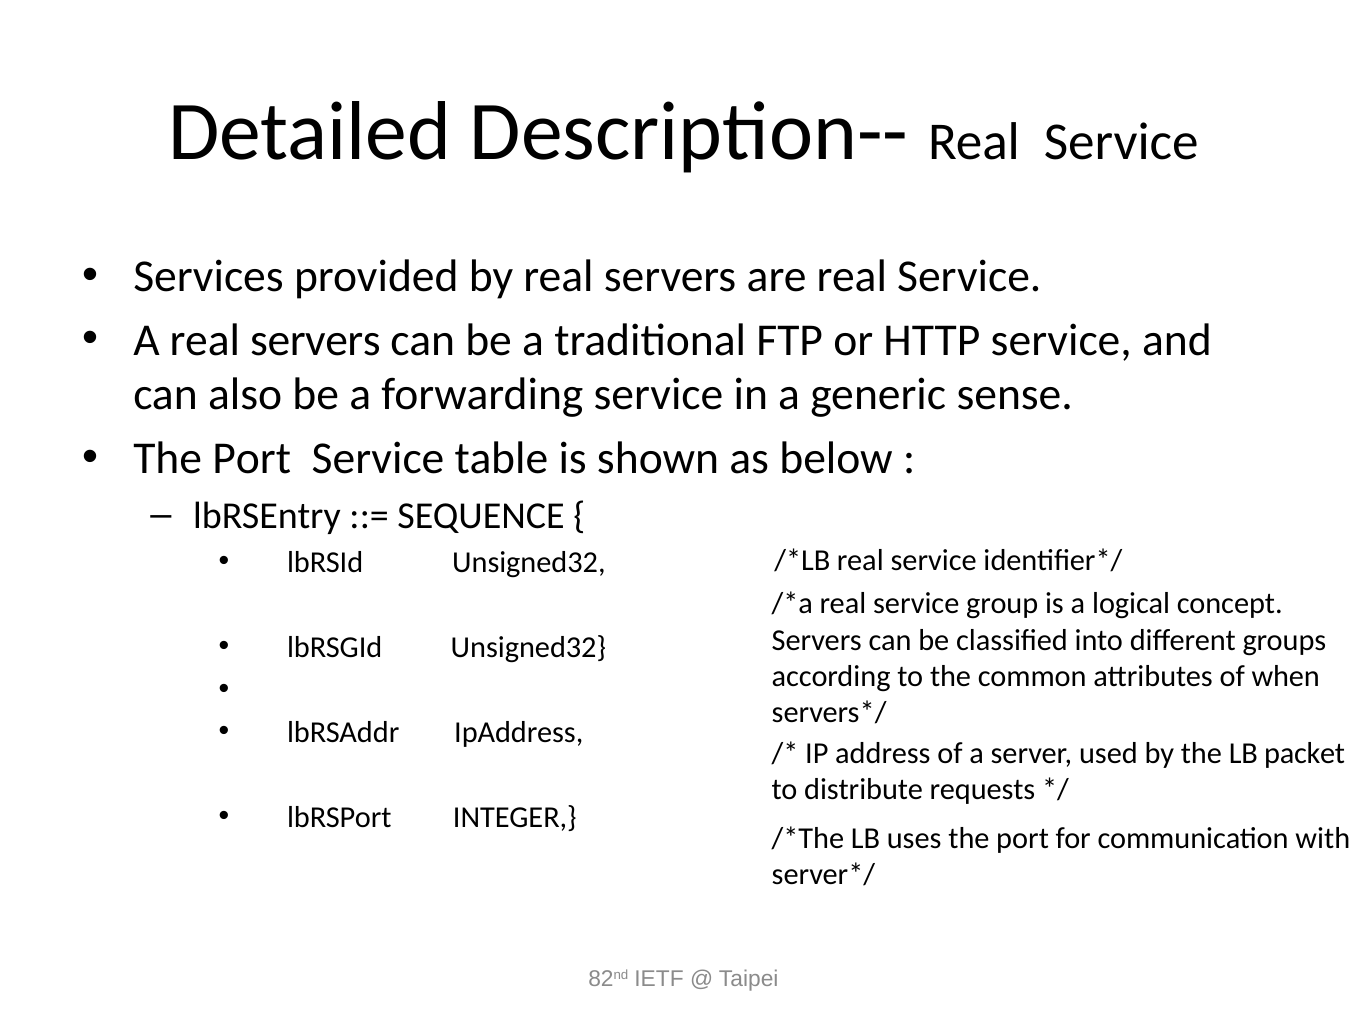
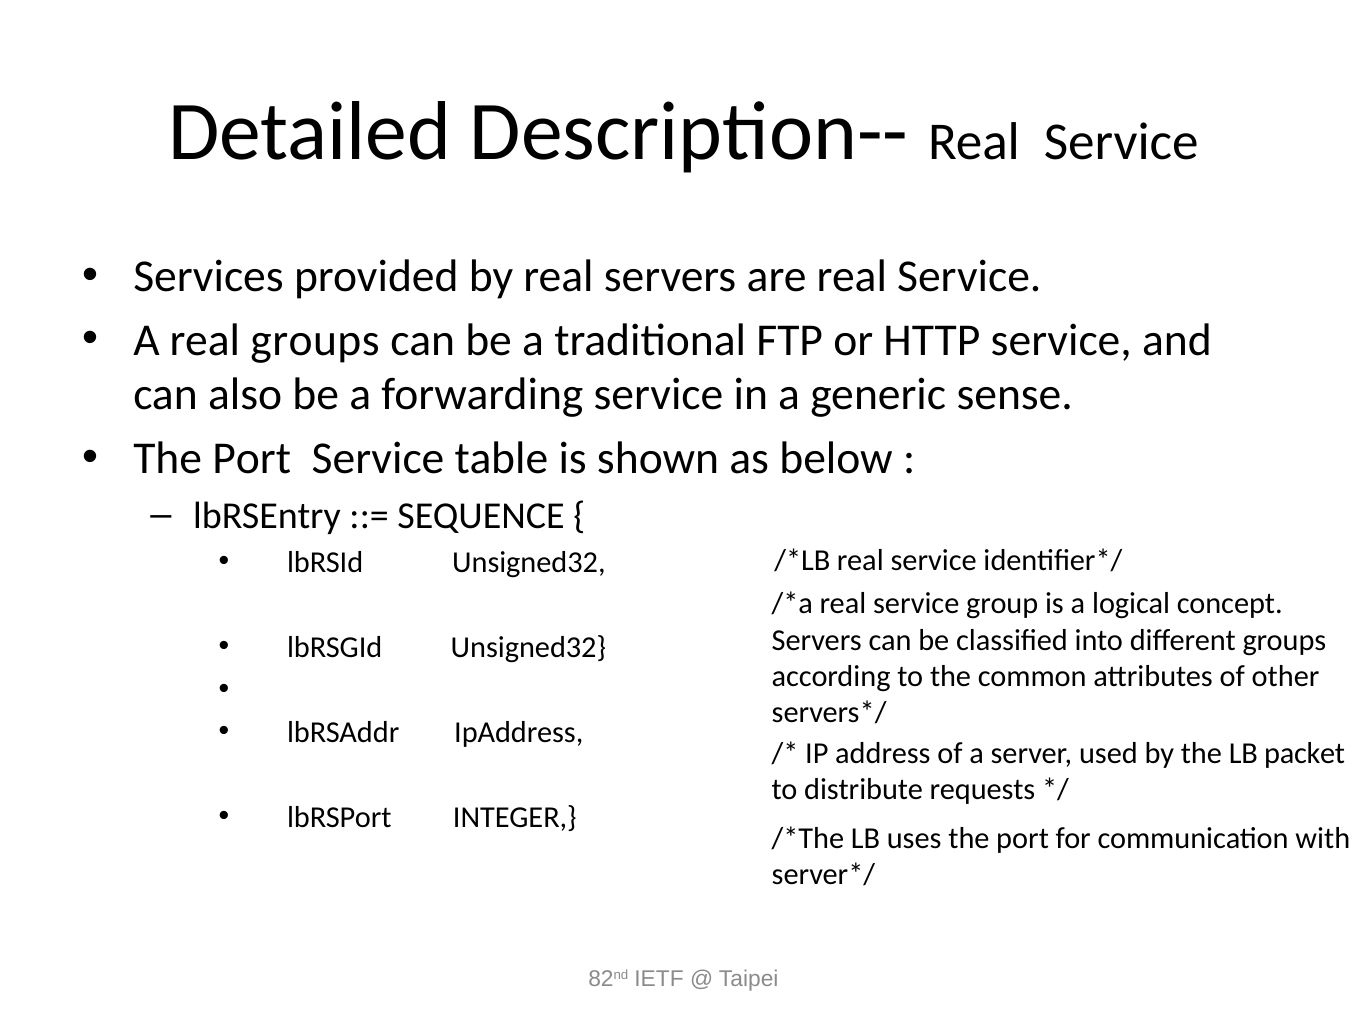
A real servers: servers -> groups (315, 340)
when: when -> other (1286, 677)
